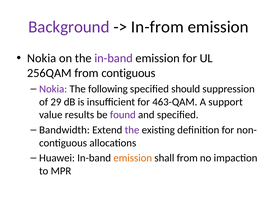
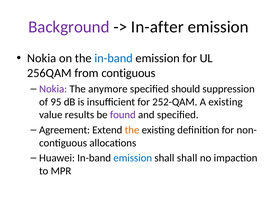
In-from: In-from -> In-after (157, 27)
in-band colour: purple -> blue (114, 58)
following: following -> anymore (108, 89)
29: 29 -> 95 (56, 102)
463-QAM: 463-QAM -> 252-QAM (175, 102)
A support: support -> existing (226, 102)
Bandwidth: Bandwidth -> Agreement (65, 130)
the colour: purple -> orange (132, 130)
emission colour: orange -> blue (133, 158)
shall from: from -> shall (187, 158)
